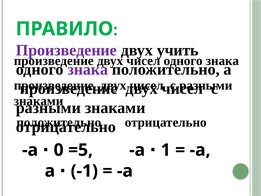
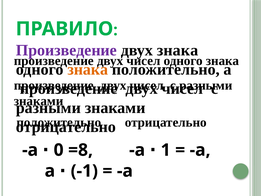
двух учить: учить -> знака (178, 50)
знака colour: purple -> orange (88, 69)
=5: =5 -> =8 (81, 150)
